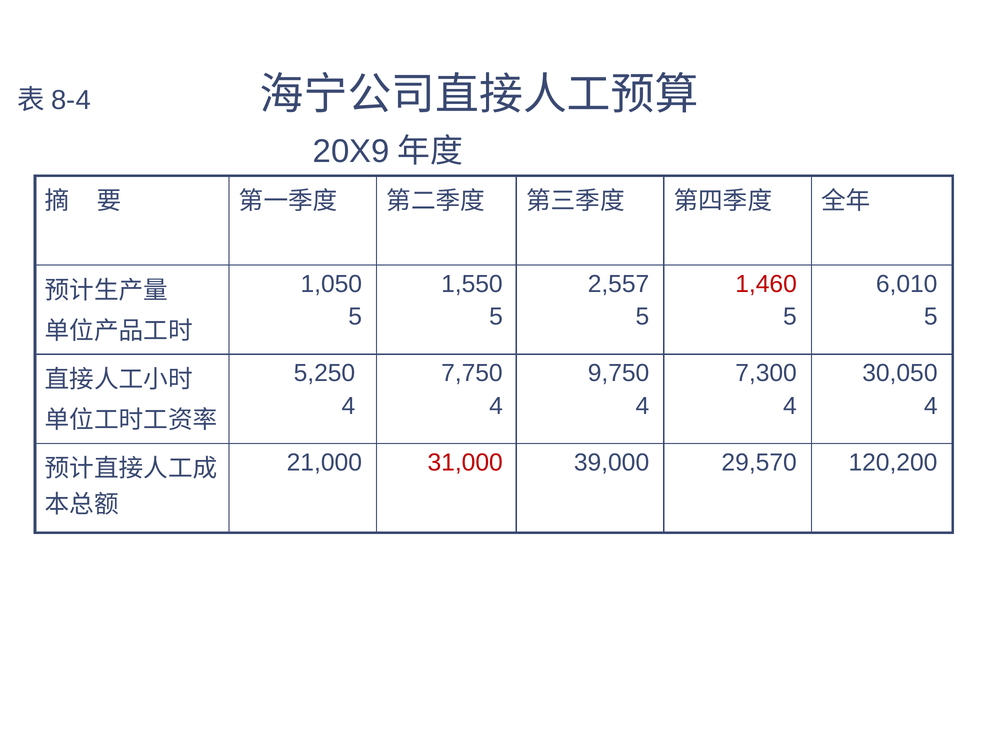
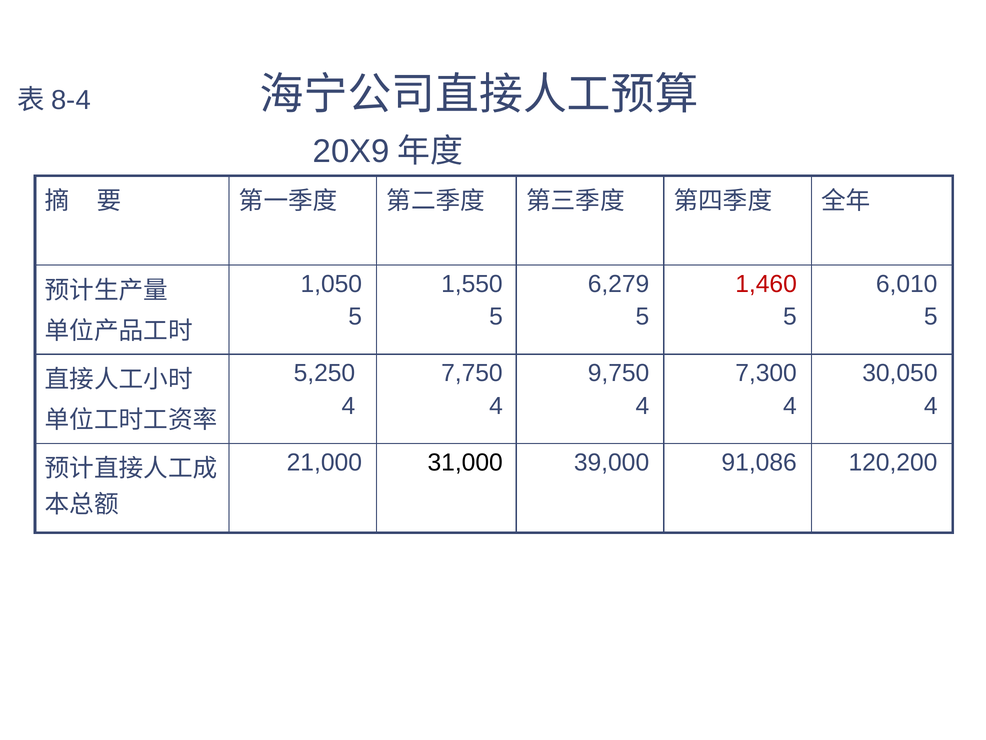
2,557: 2,557 -> 6,279 (619, 284)
31,000 colour: red -> black (465, 462)
29,570: 29,570 -> 91,086 (759, 462)
